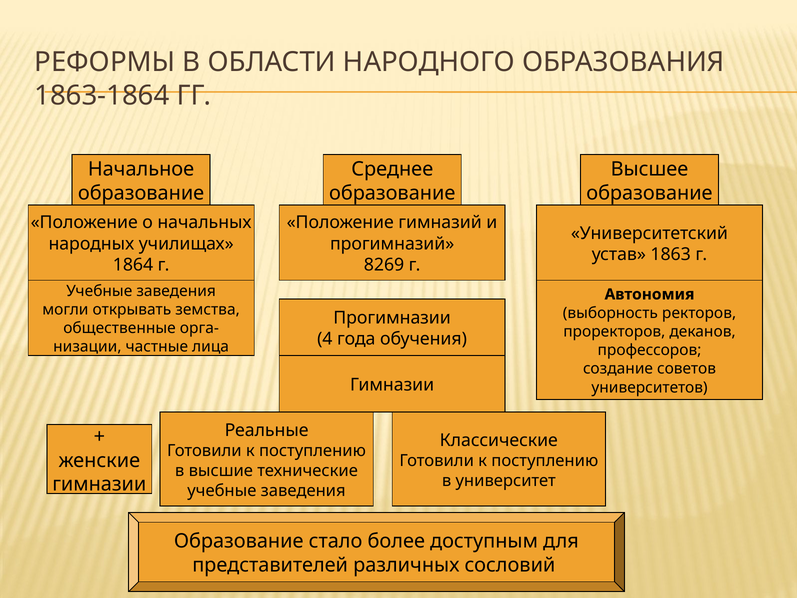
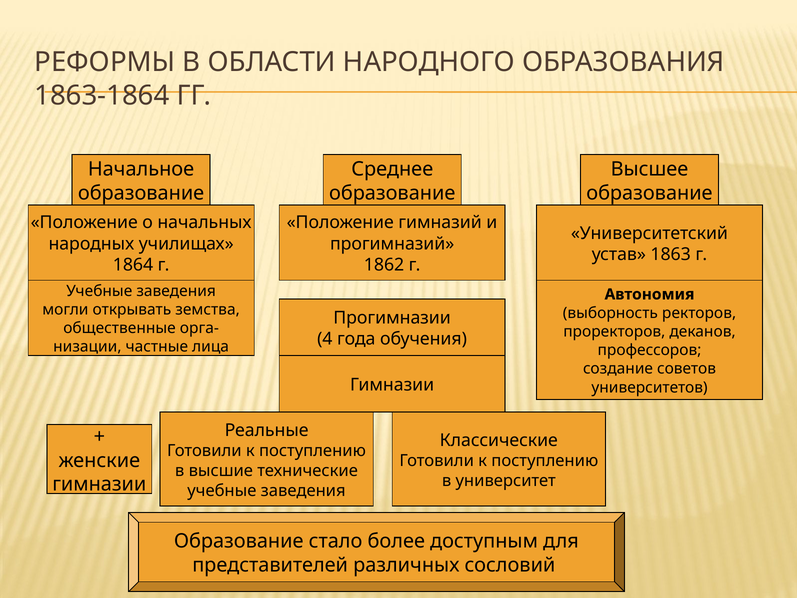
8269: 8269 -> 1862 (384, 265)
